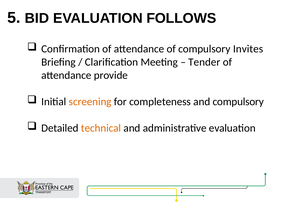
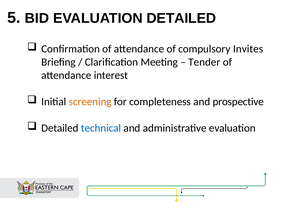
EVALUATION FOLLOWS: FOLLOWS -> DETAILED (181, 18)
provide: provide -> interest (111, 75)
and compulsory: compulsory -> prospective (238, 102)
technical colour: orange -> blue (101, 128)
